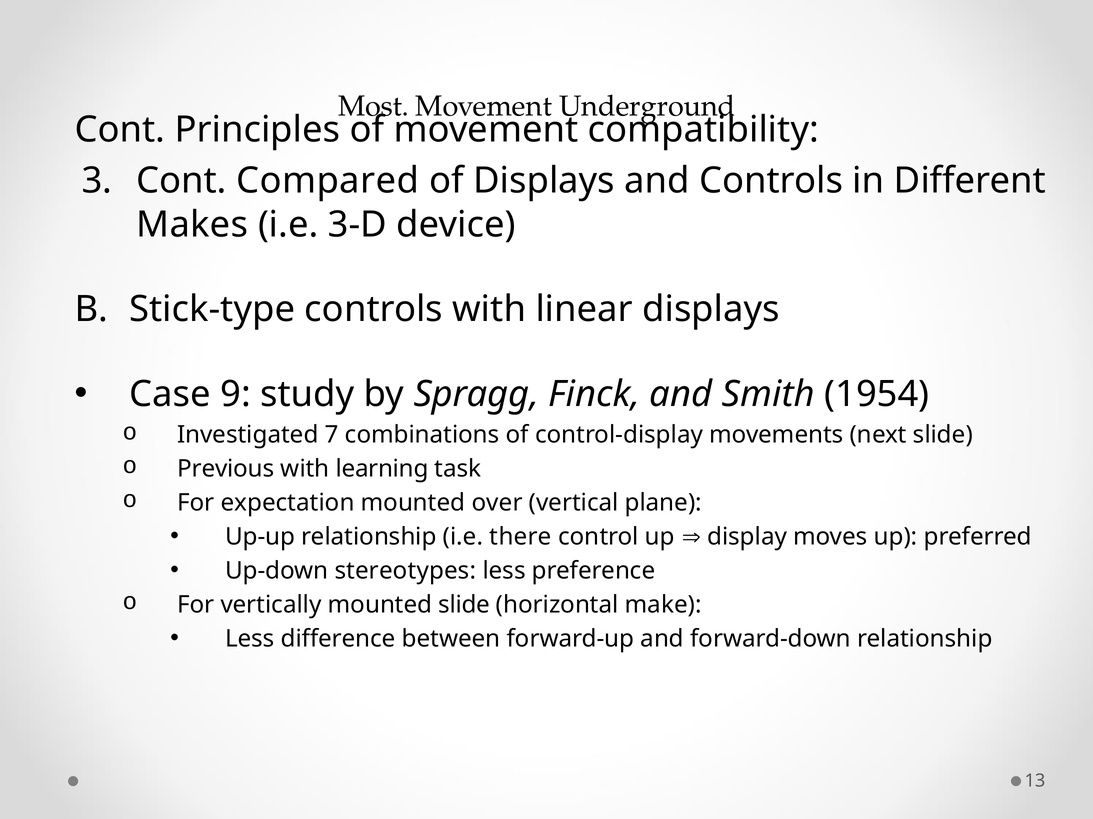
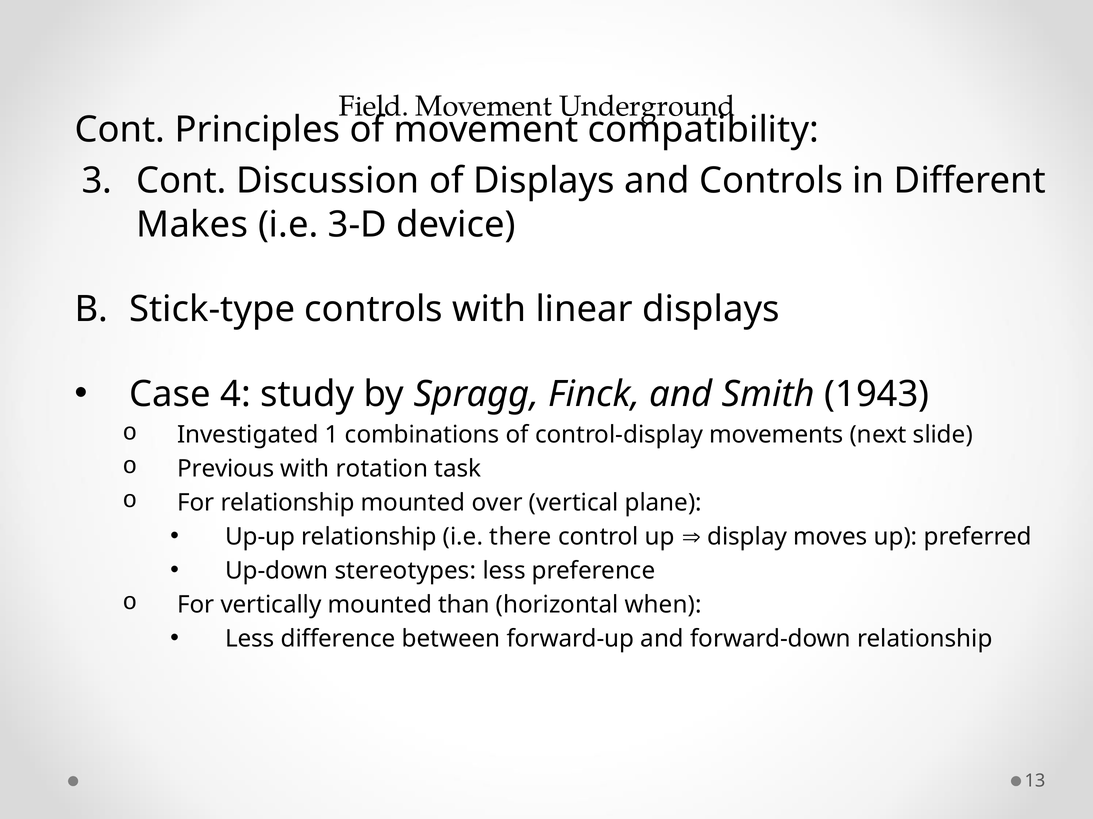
Most: Most -> Field (374, 106)
Compared: Compared -> Discussion (328, 181)
9: 9 -> 4 (236, 395)
1954: 1954 -> 1943 (877, 395)
7: 7 -> 1 (332, 435)
learning: learning -> rotation (382, 469)
For expectation: expectation -> relationship (288, 503)
mounted slide: slide -> than (464, 605)
make: make -> when (663, 605)
